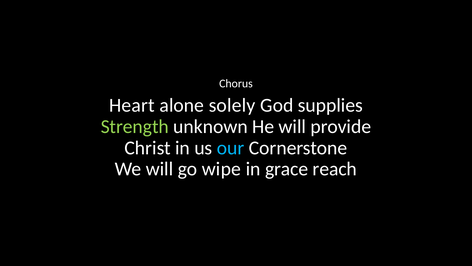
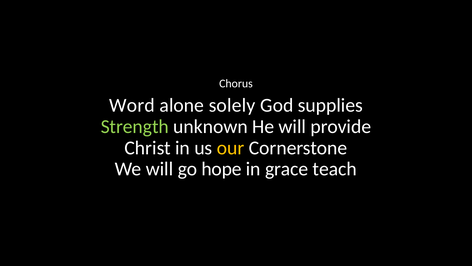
Heart: Heart -> Word (132, 105)
our colour: light blue -> yellow (231, 148)
wipe: wipe -> hope (222, 169)
reach: reach -> teach (335, 169)
